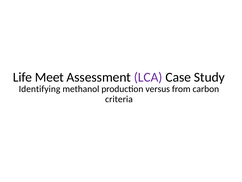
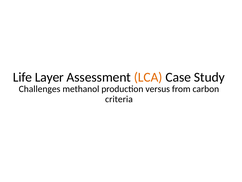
Meet: Meet -> Layer (49, 77)
LCA colour: purple -> orange (148, 77)
Identifying: Identifying -> Challenges (40, 89)
